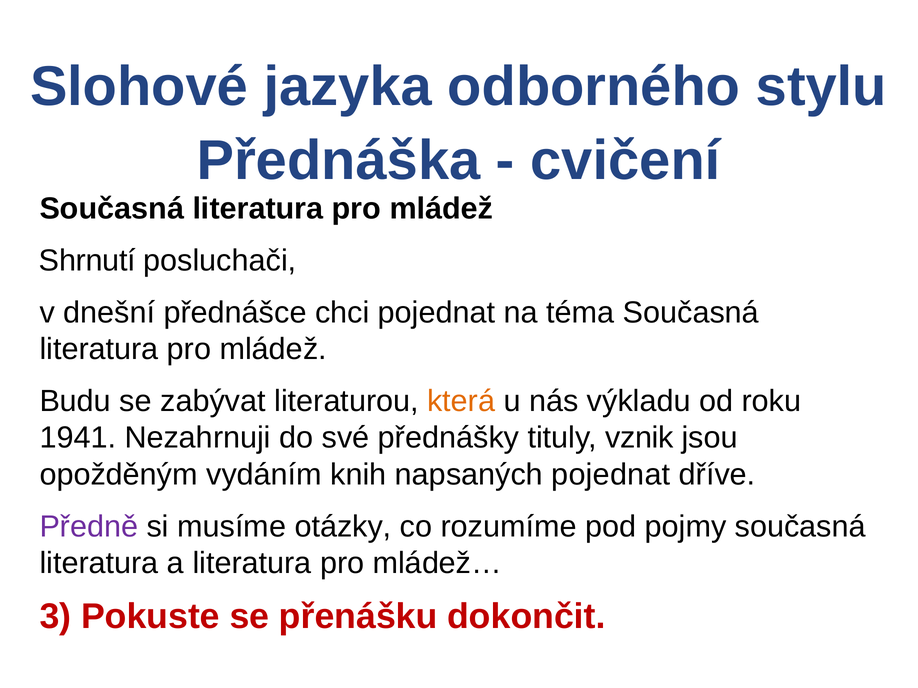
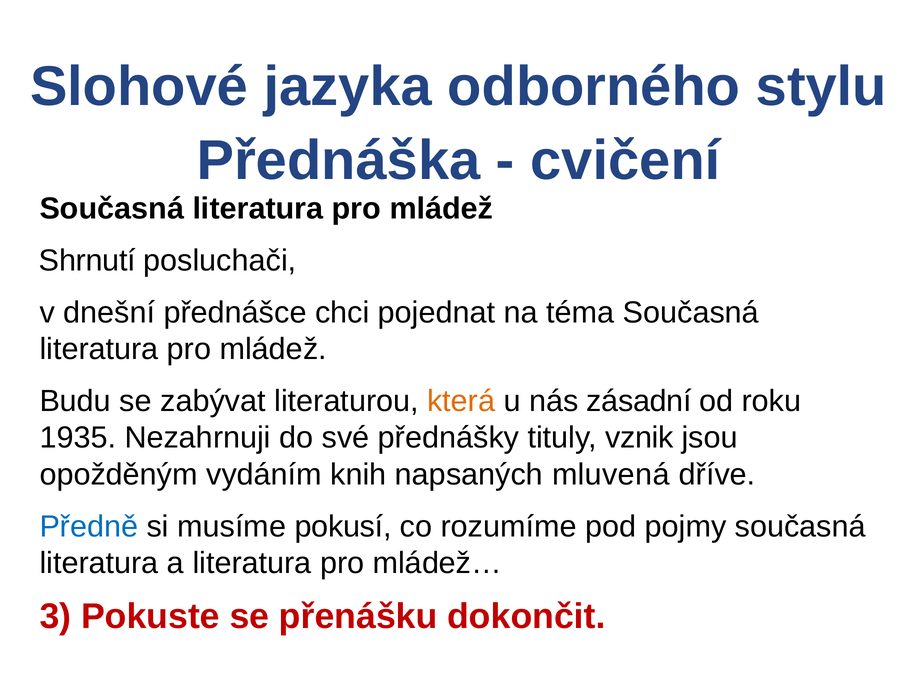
výkladu: výkladu -> zásadní (639, 401)
1941: 1941 -> 1935 (78, 438)
napsaných pojednat: pojednat -> mluvená (611, 475)
Předně colour: purple -> blue (89, 527)
otázky: otázky -> pokusí (343, 527)
